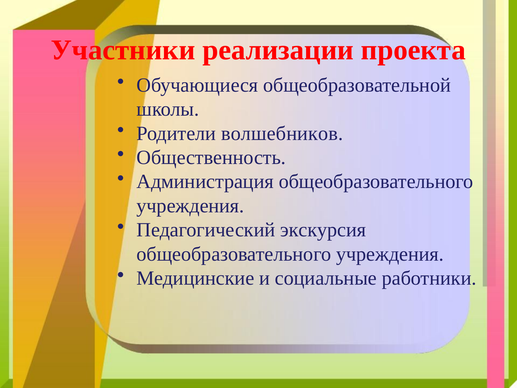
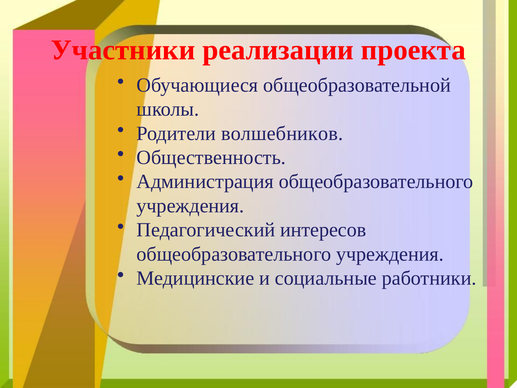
экскурсия: экскурсия -> интересов (323, 230)
